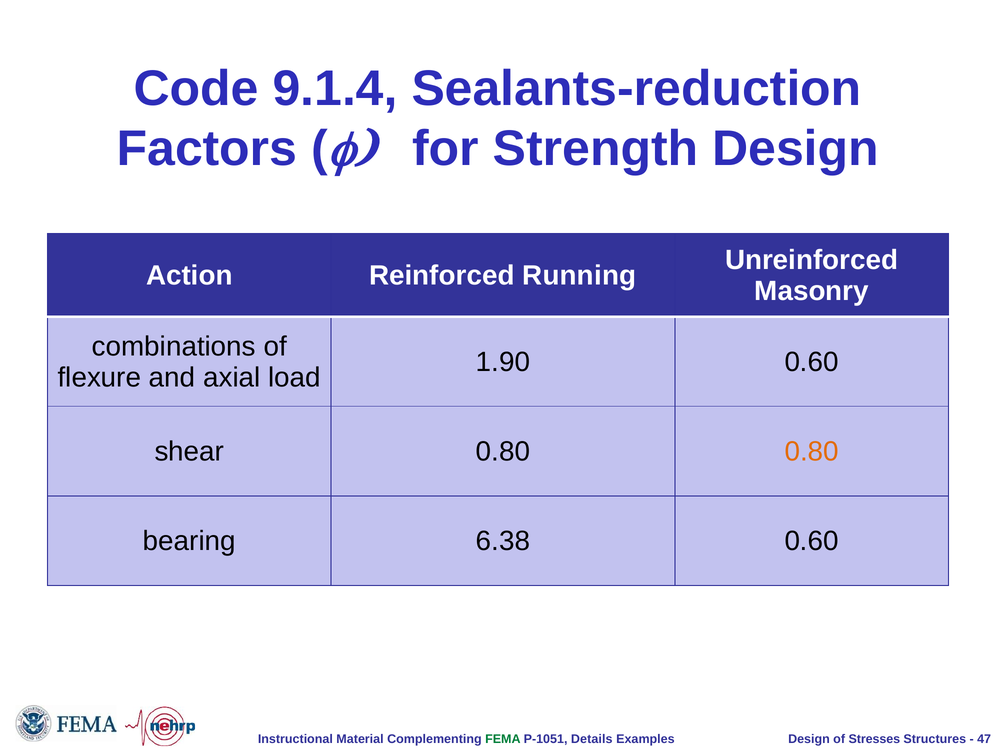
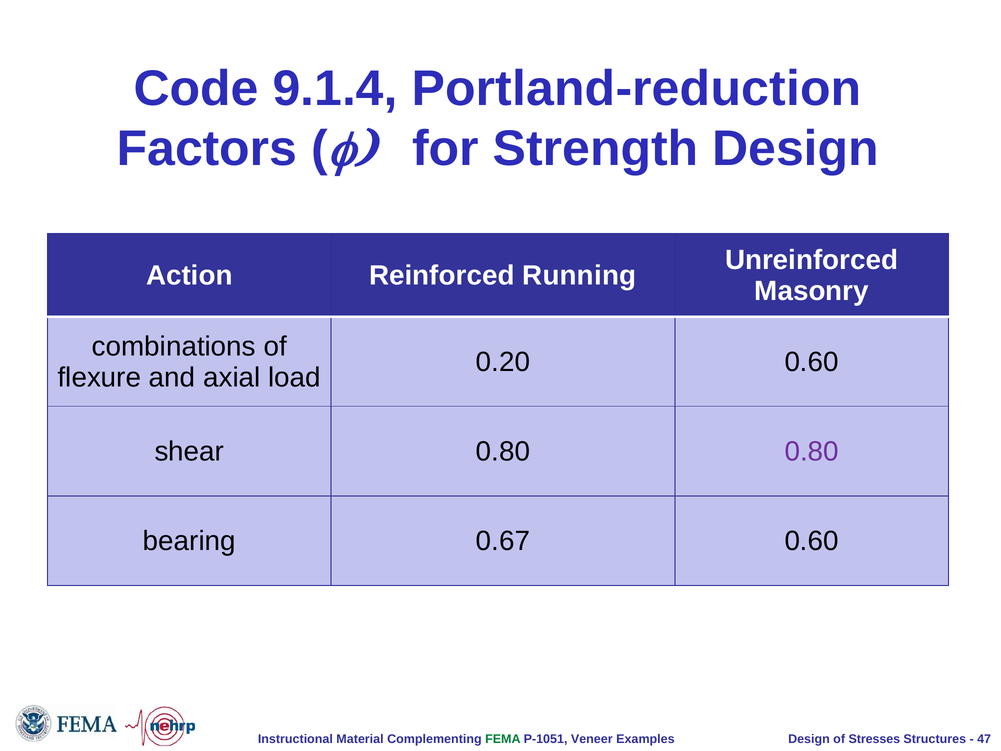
Sealants-reduction: Sealants-reduction -> Portland-reduction (636, 88)
1.90: 1.90 -> 0.20 (503, 362)
0.80 colour: orange -> purple (812, 451)
6.38: 6.38 -> 0.67 (503, 541)
Details: Details -> Veneer (592, 739)
